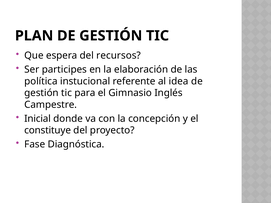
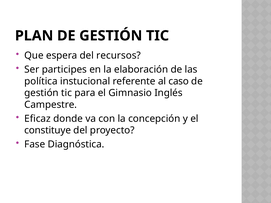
idea: idea -> caso (179, 81)
Inicial: Inicial -> Eficaz (38, 119)
